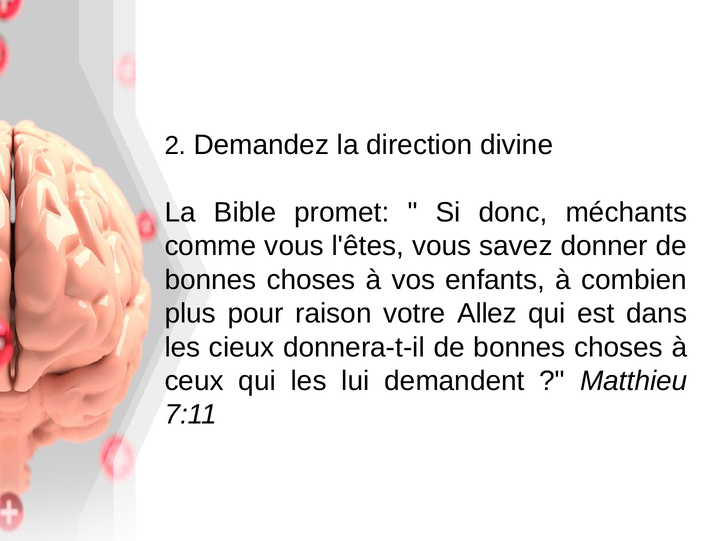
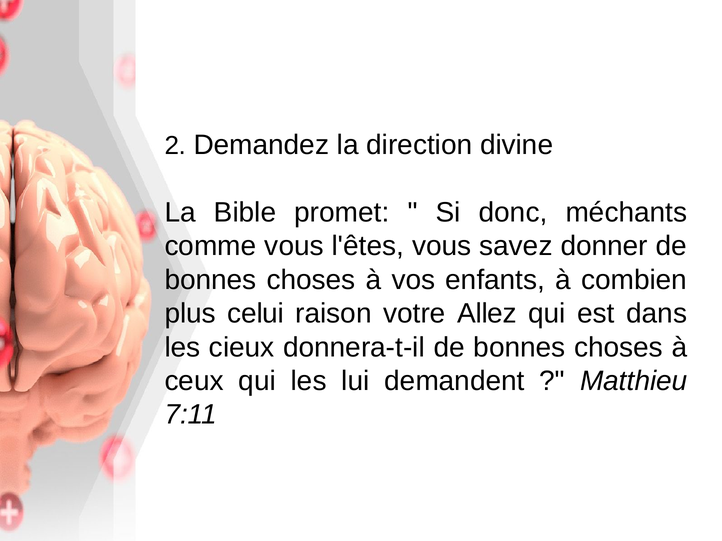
pour: pour -> celui (256, 314)
